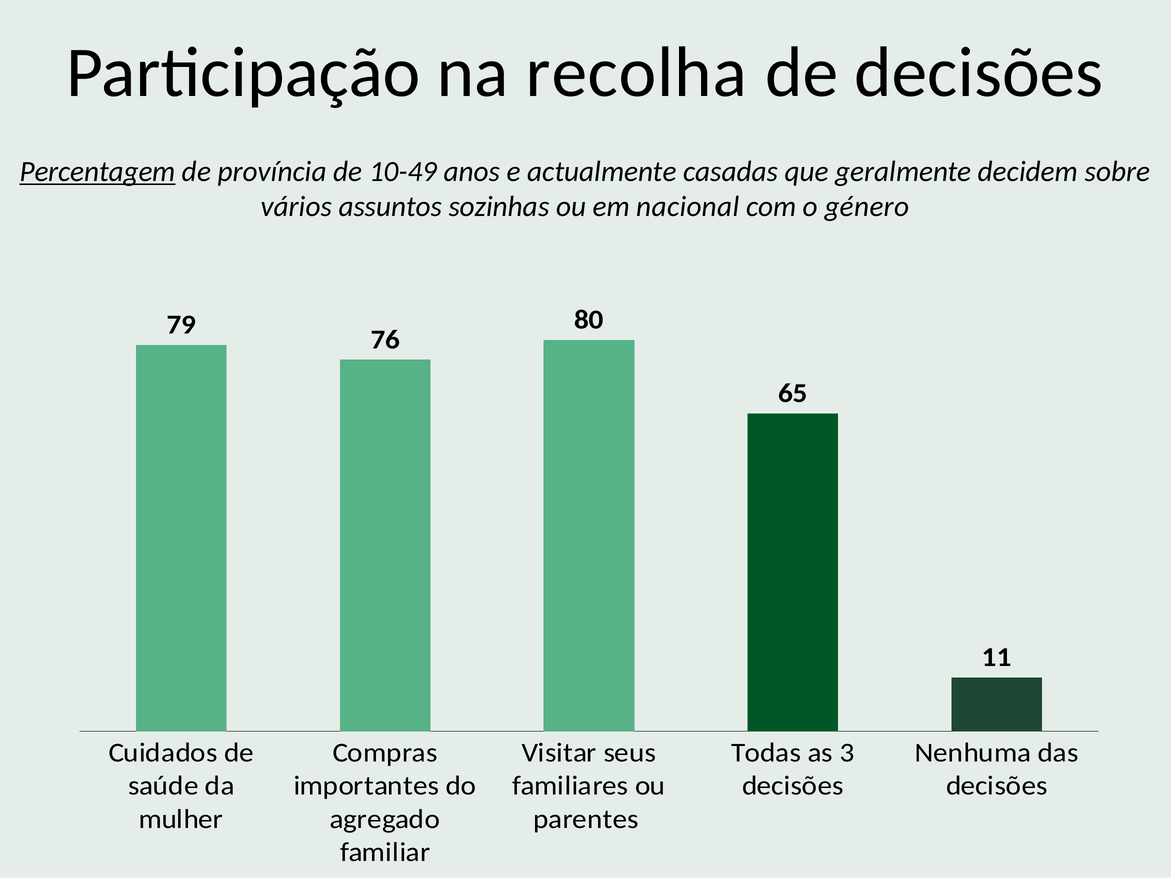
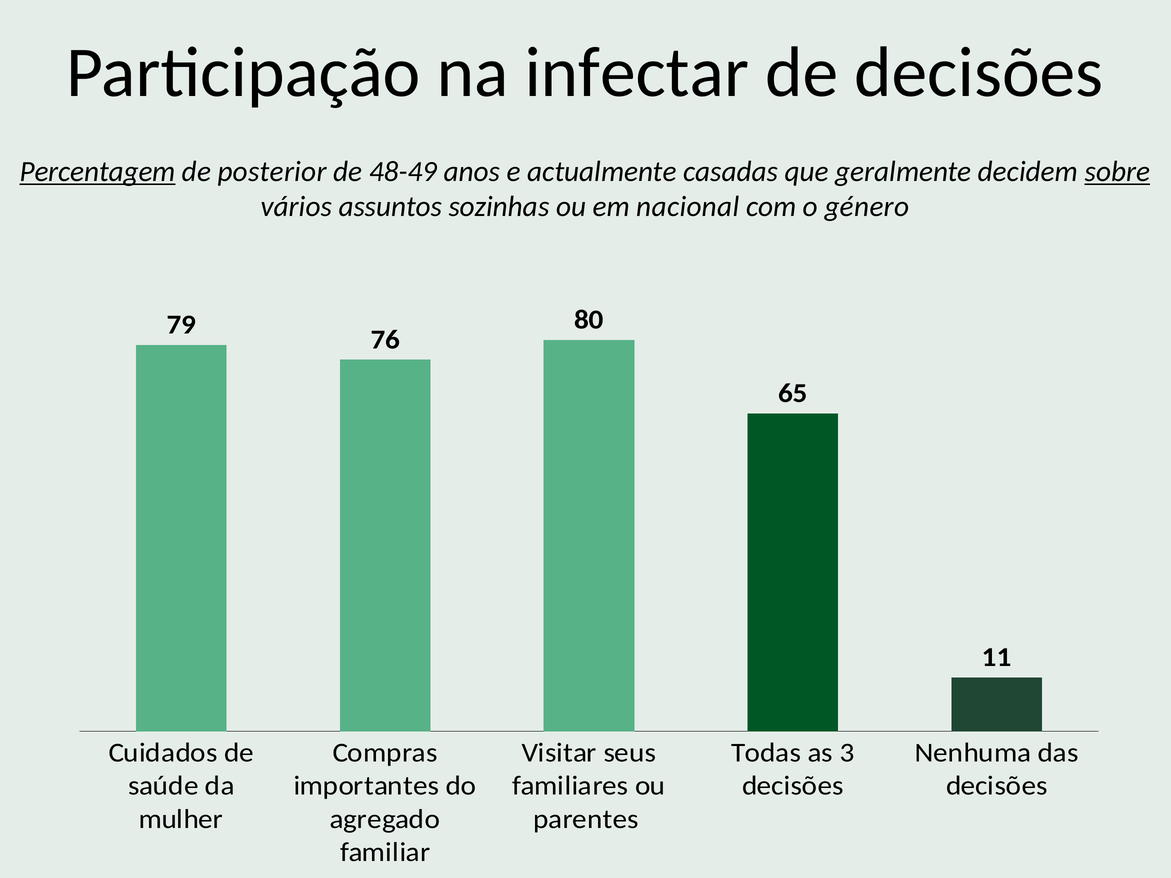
recolha: recolha -> infectar (637, 73)
província: província -> posterior (272, 172)
10-49: 10-49 -> 48-49 (403, 172)
sobre underline: none -> present (1117, 172)
